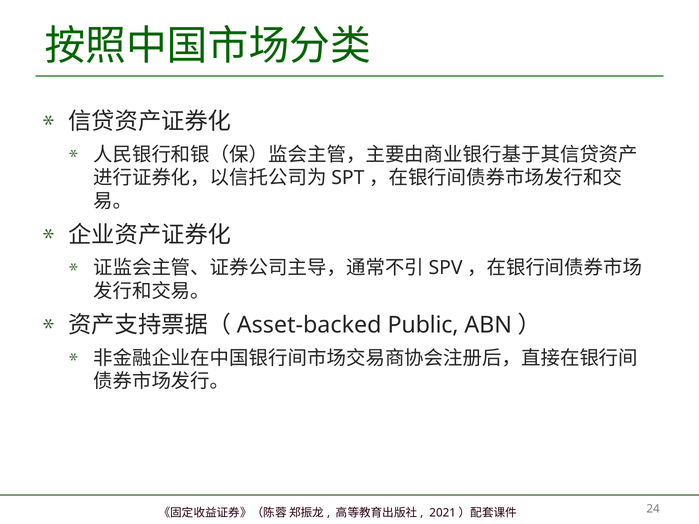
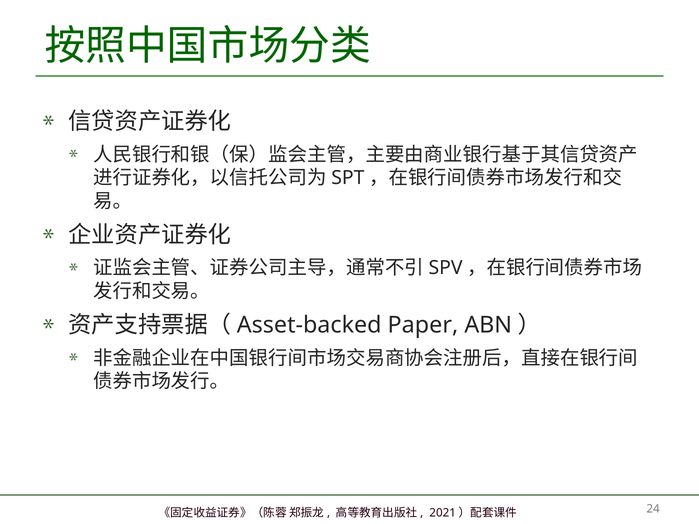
Public: Public -> Paper (423, 325)
